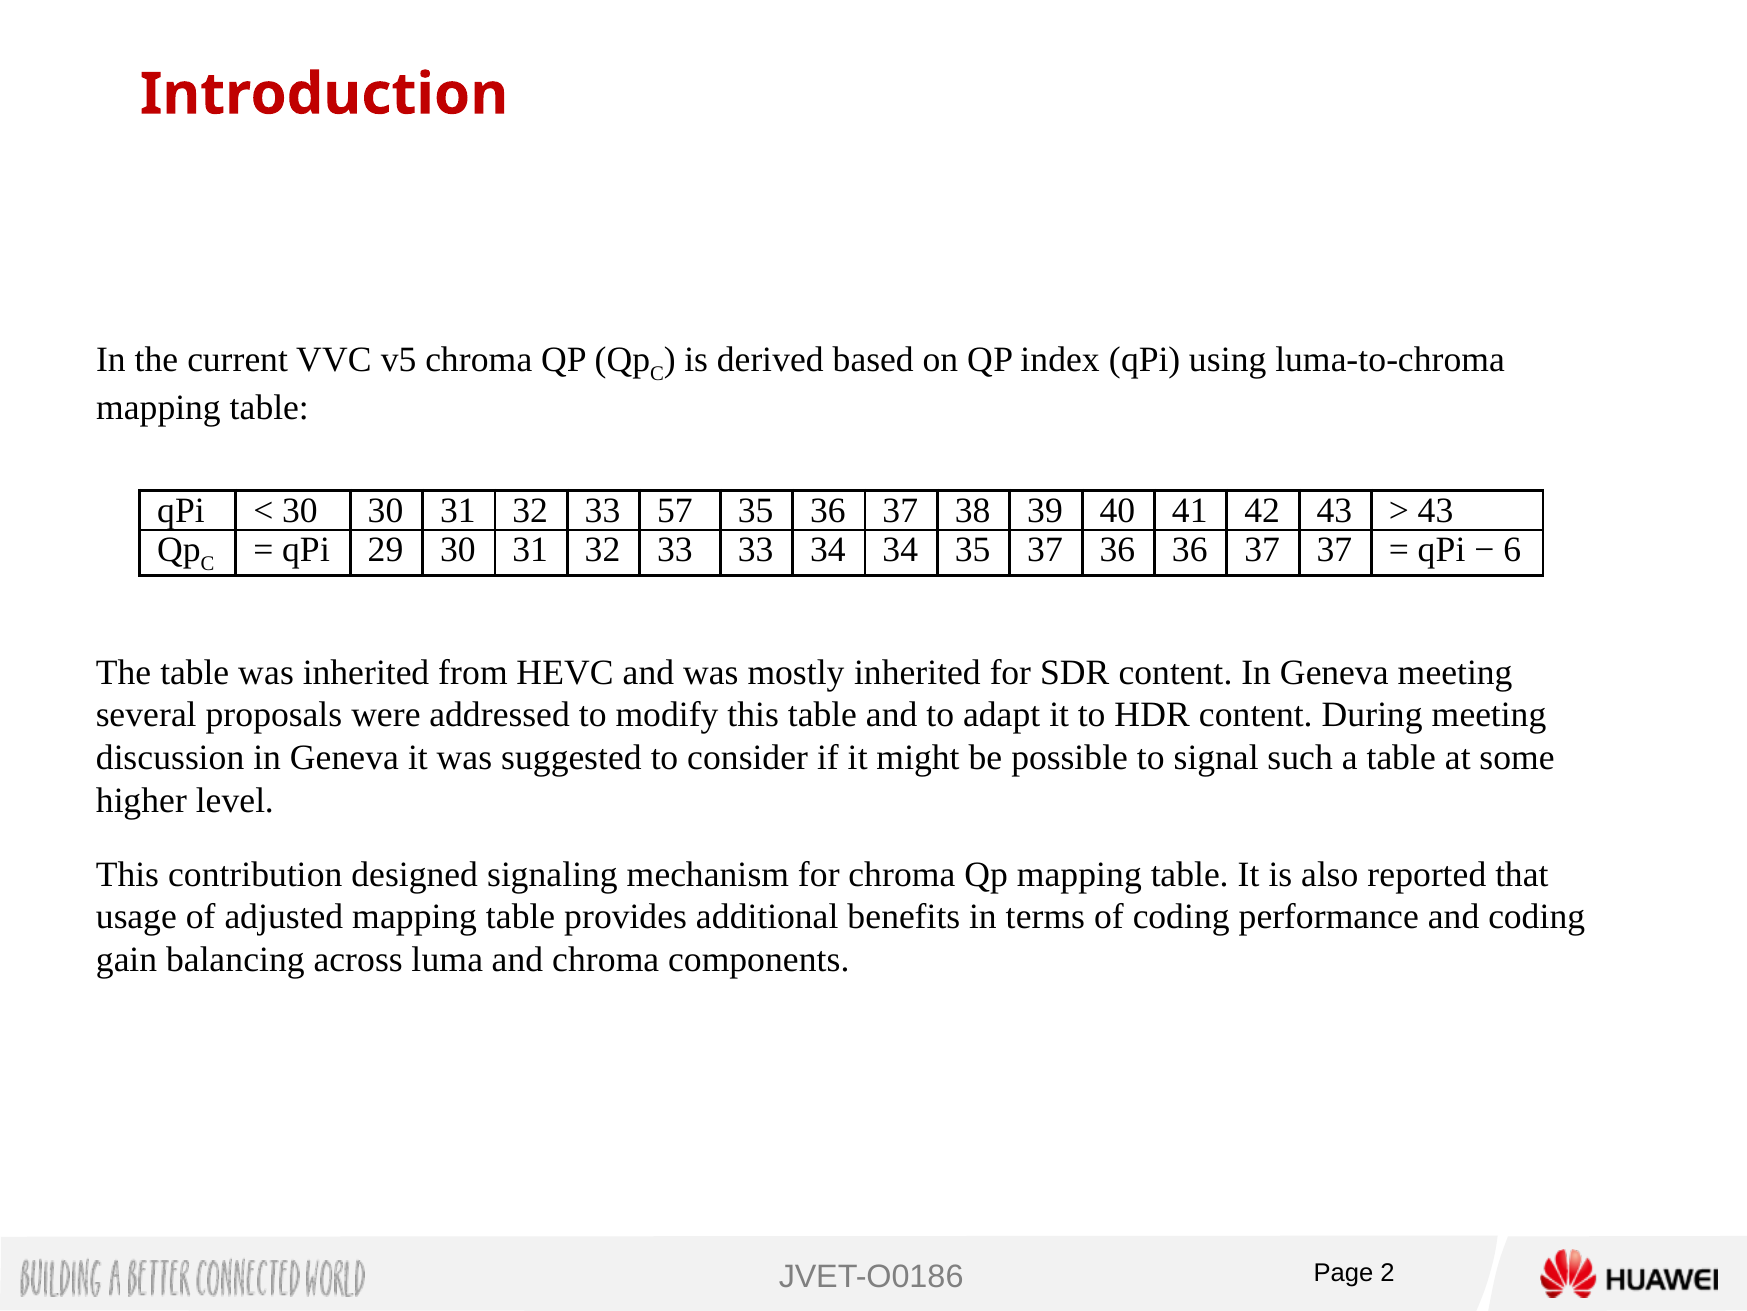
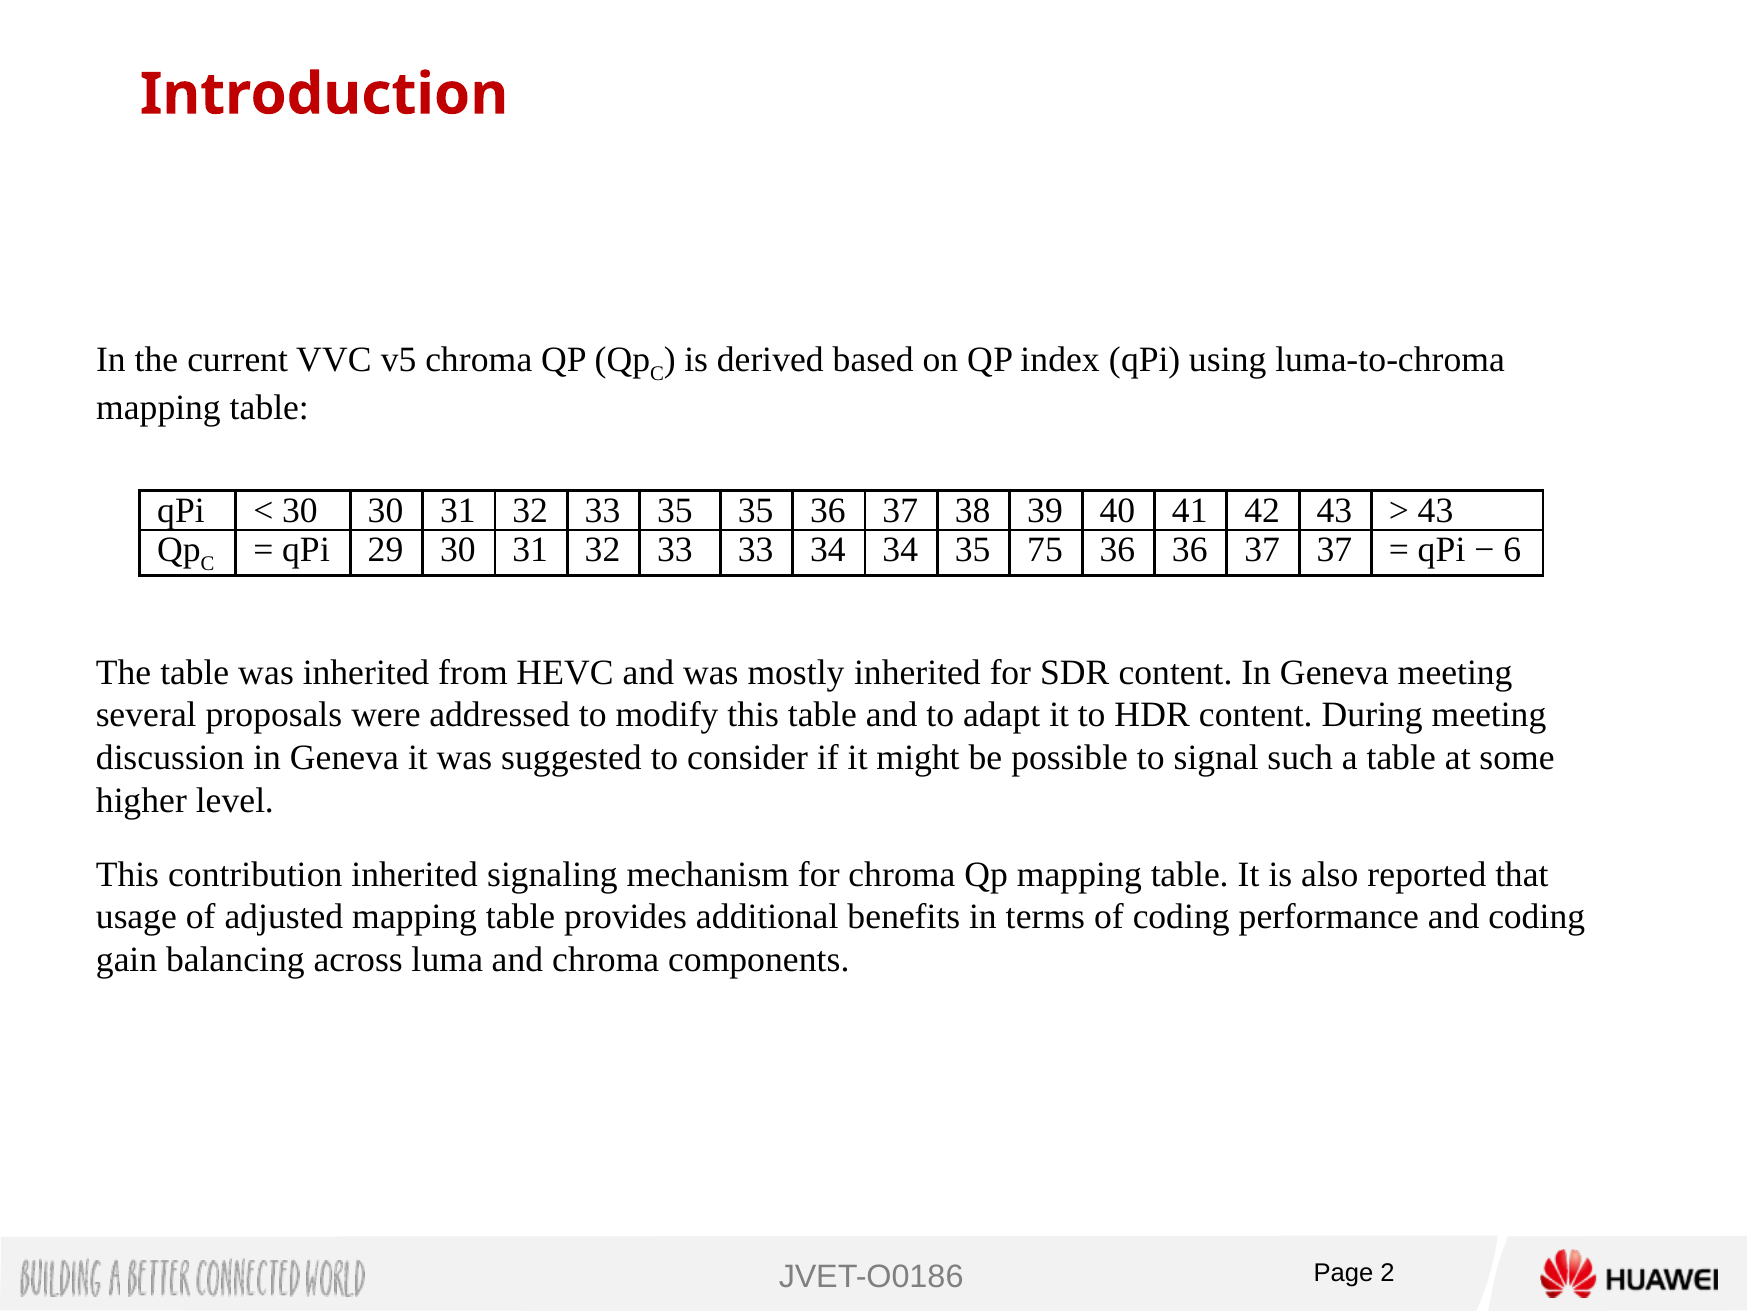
33 57: 57 -> 35 (675, 510)
35 37: 37 -> 75 (1045, 550)
contribution designed: designed -> inherited (415, 874)
